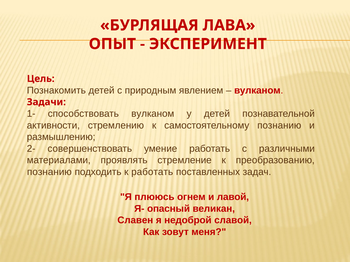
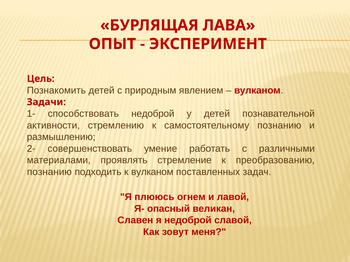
способствовать вулканом: вулканом -> недоброй (153, 114)
к работать: работать -> вулканом (152, 172)
